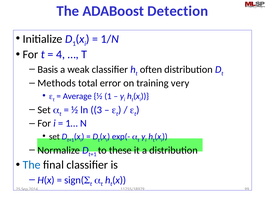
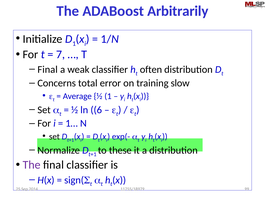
Detection: Detection -> Arbitrarily (178, 11)
4: 4 -> 7 (61, 55)
Basis: Basis -> Final (48, 70)
Methods: Methods -> Concerns (57, 83)
very: very -> slow (180, 83)
3: 3 -> 6 (96, 110)
The colour: blue -> purple (32, 165)
